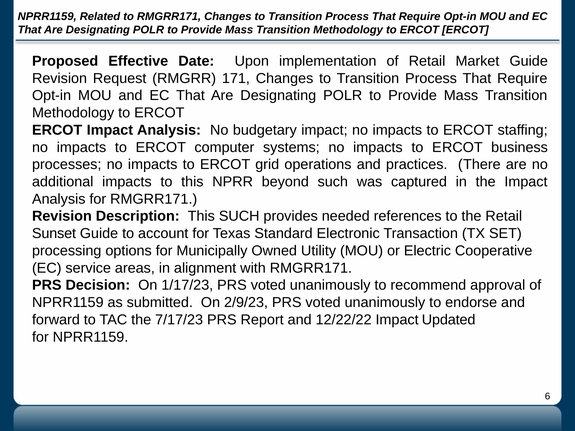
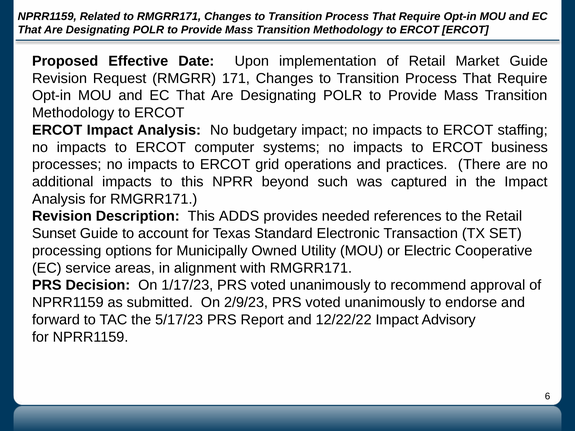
This SUCH: SUCH -> ADDS (239, 216)
7/17/23: 7/17/23 -> 5/17/23 (179, 320)
Updated: Updated -> Advisory (449, 320)
